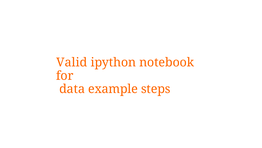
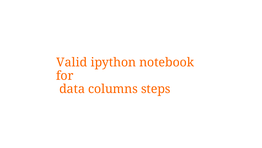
example: example -> columns (113, 89)
